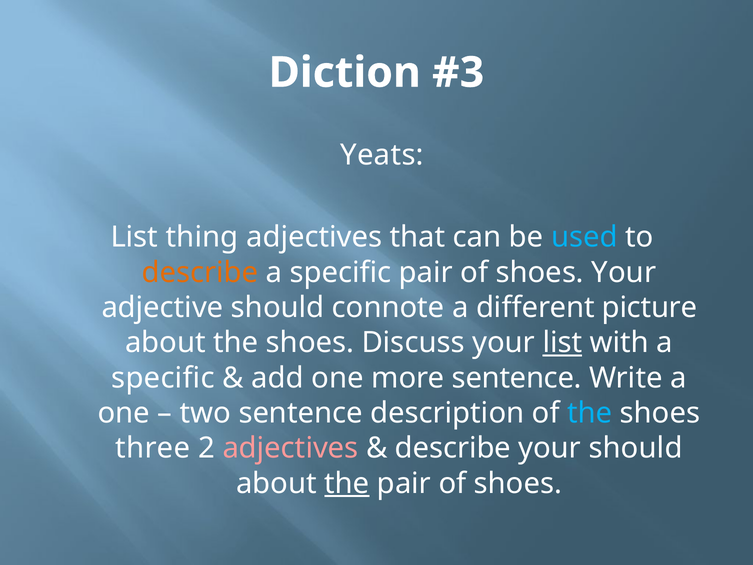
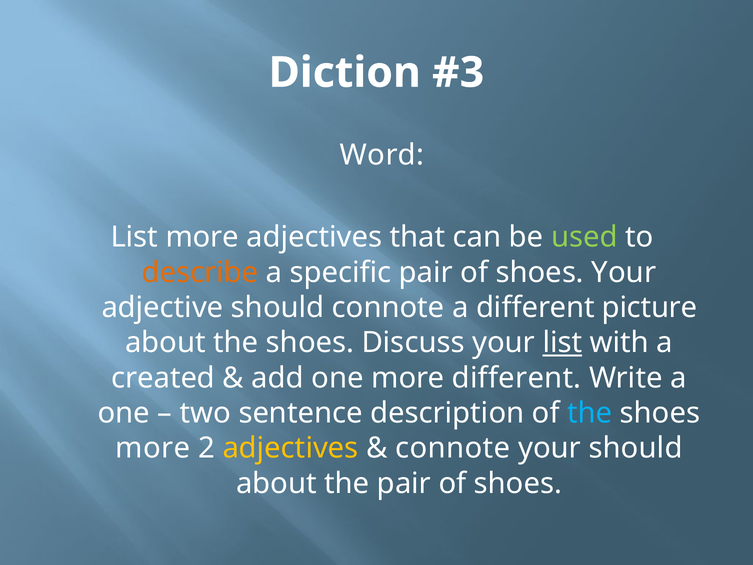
Yeats: Yeats -> Word (382, 155)
List thing: thing -> more (202, 237)
used colour: light blue -> light green (584, 237)
specific: specific -> created (163, 378)
more sentence: sentence -> different (517, 378)
three: three -> more (153, 448)
adjectives colour: pink -> yellow (291, 448)
describe: describe -> connote (453, 448)
the underline: present -> none (347, 483)
